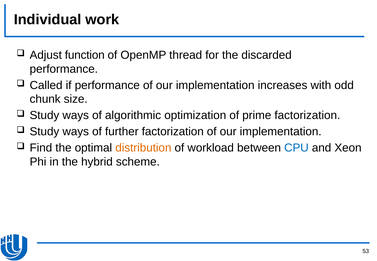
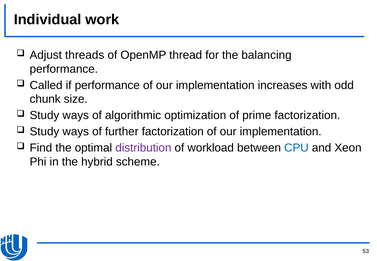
function: function -> threads (85, 55)
discarded: discarded -> balancing (267, 55)
distribution colour: orange -> purple (143, 148)
